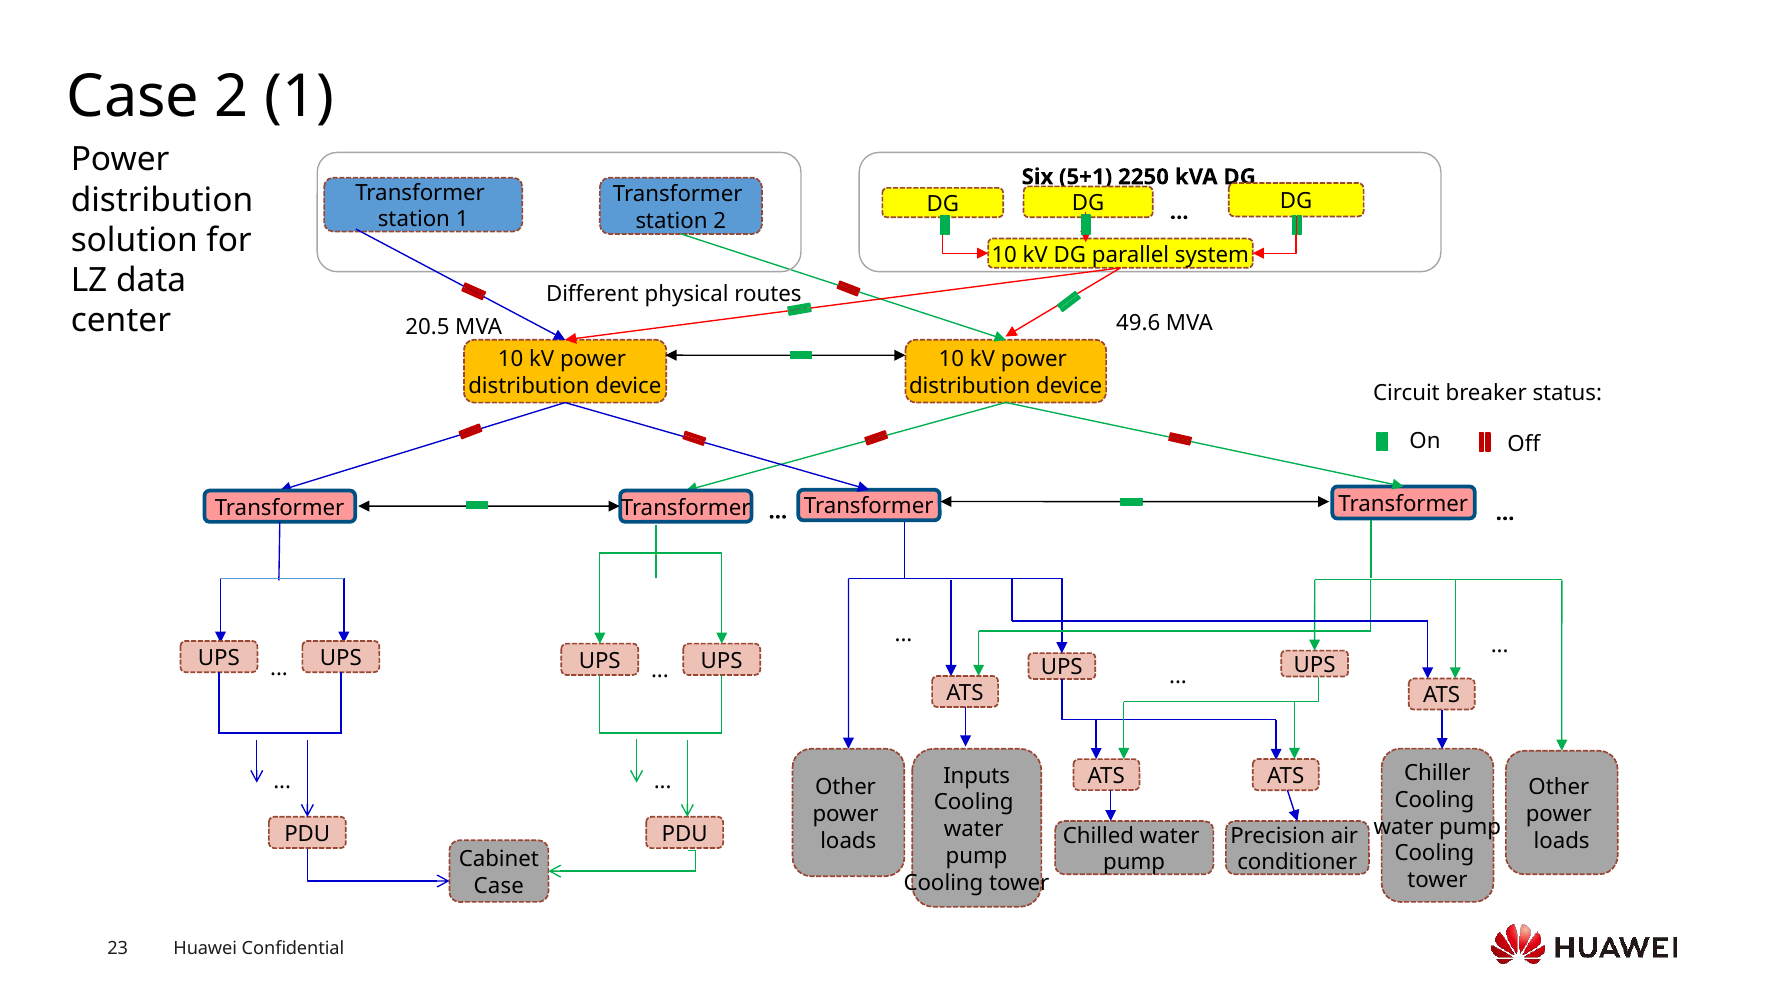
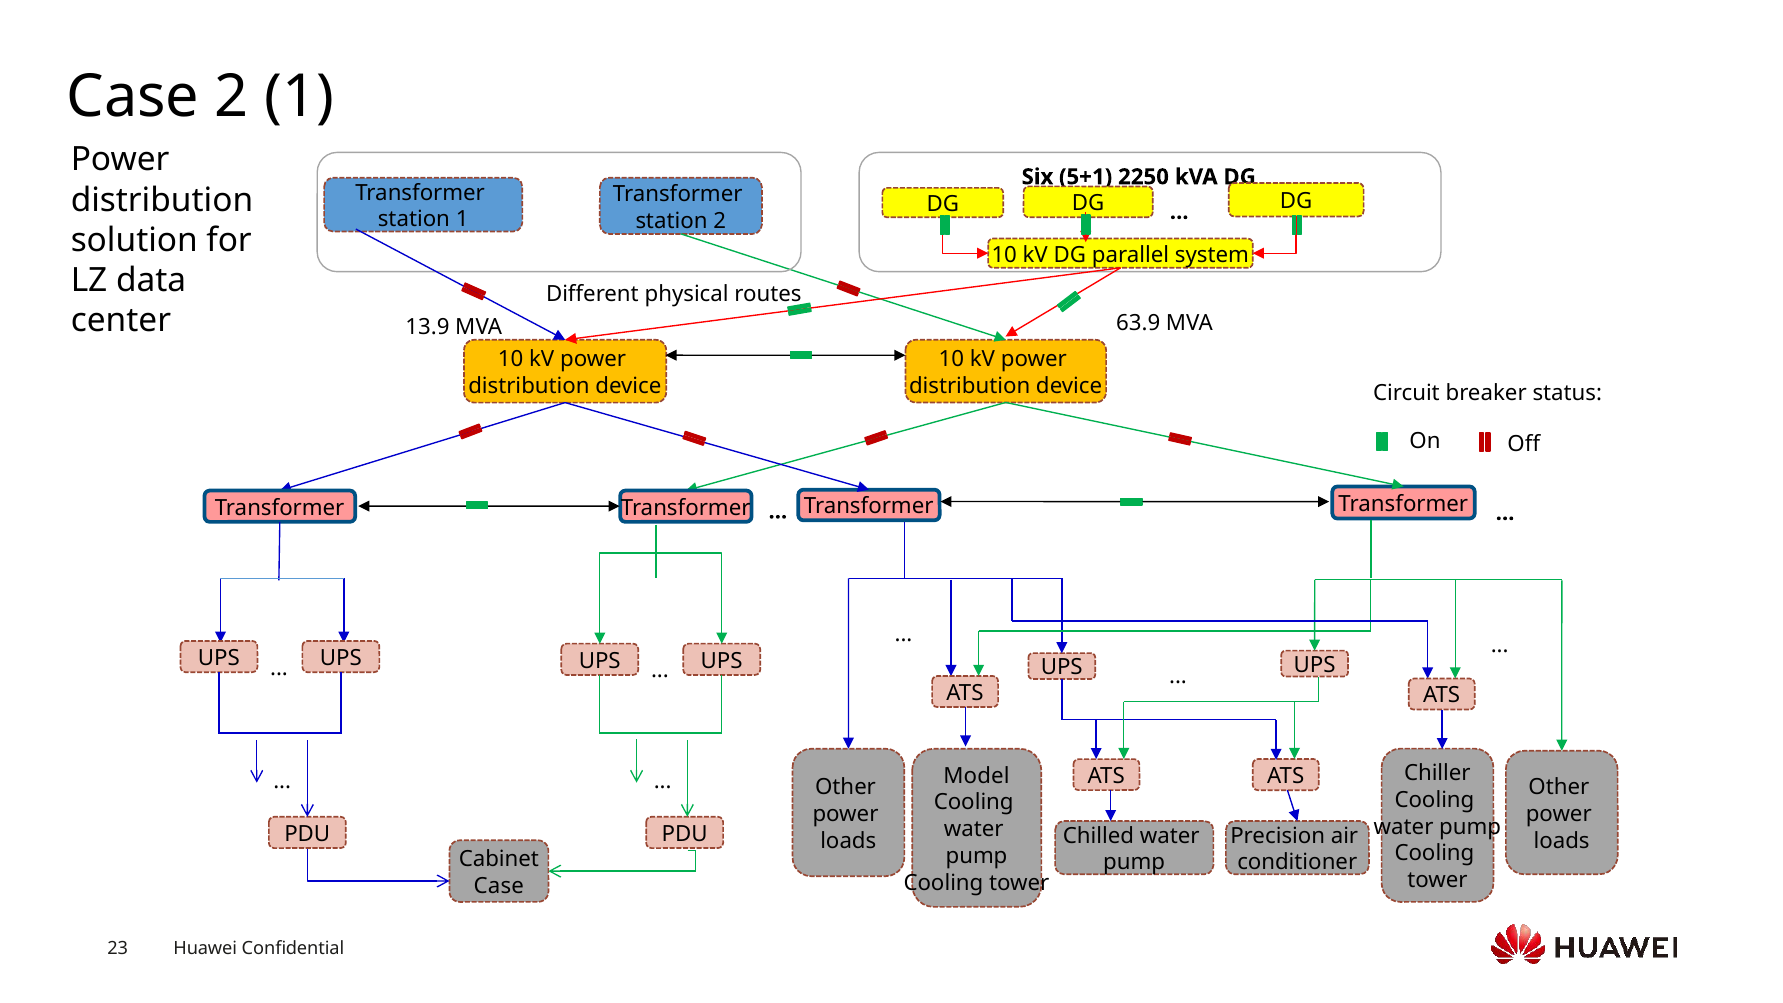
49.6: 49.6 -> 63.9 (1138, 323)
20.5: 20.5 -> 13.9 (427, 327)
Inputs: Inputs -> Model (976, 776)
